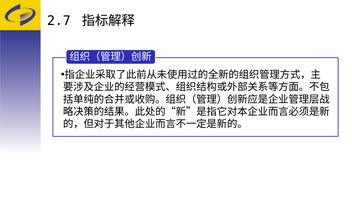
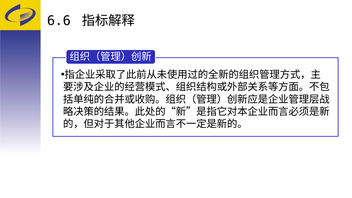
2.7: 2.7 -> 6.6 (59, 21)
